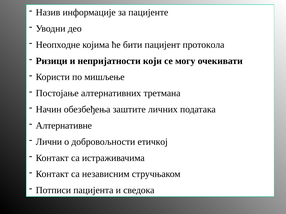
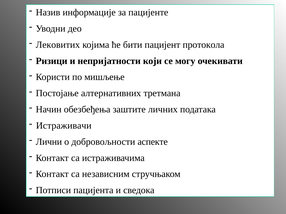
Неопходне: Неопходне -> Лековитих (58, 45)
Алтернативне: Алтернативне -> Истраживачи (64, 126)
етичкој: етичкој -> аспекте (153, 142)
